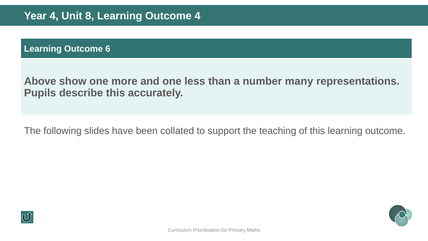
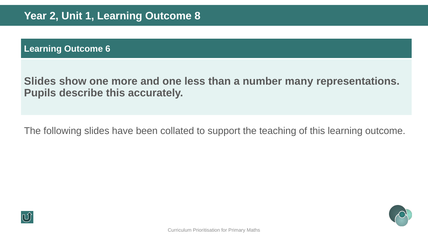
Year 4: 4 -> 2 (54, 16)
8: 8 -> 1 (90, 16)
Outcome 4: 4 -> 8 (198, 16)
Above: Above -> Slides (40, 81)
